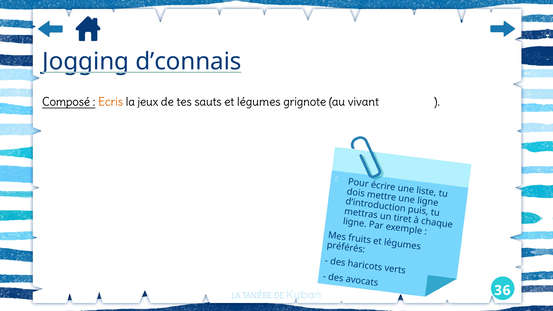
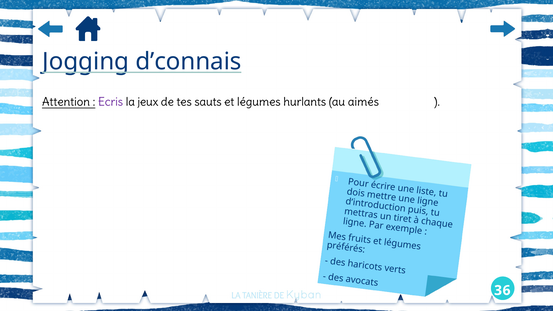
Composé: Composé -> Attention (66, 102)
Ecris colour: orange -> purple (111, 102)
grignote: grignote -> hurlants (305, 102)
vivant: vivant -> aimés (363, 102)
